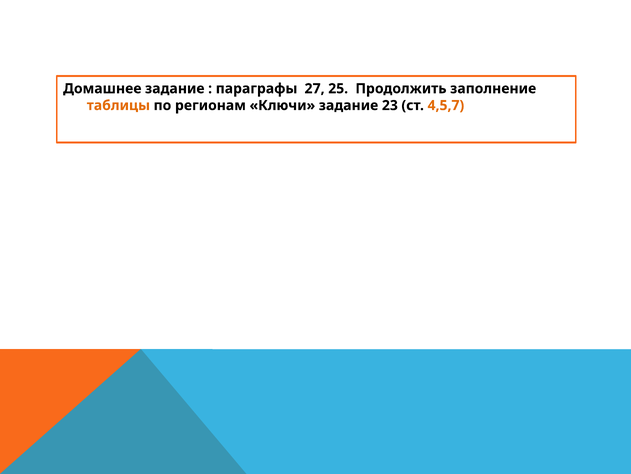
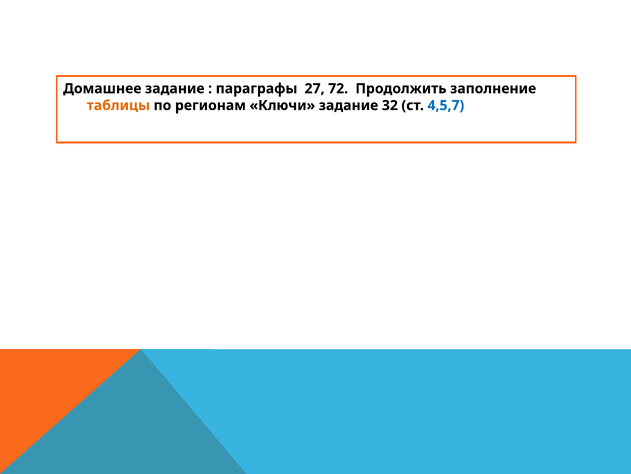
25: 25 -> 72 (338, 88)
23: 23 -> 32 (390, 105)
4,5,7 colour: orange -> blue (446, 105)
